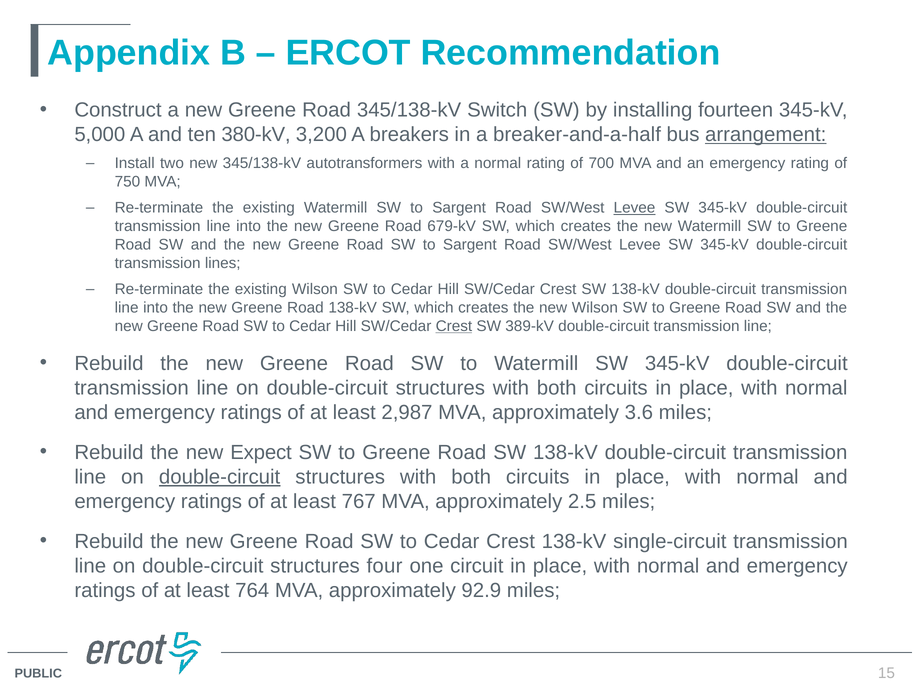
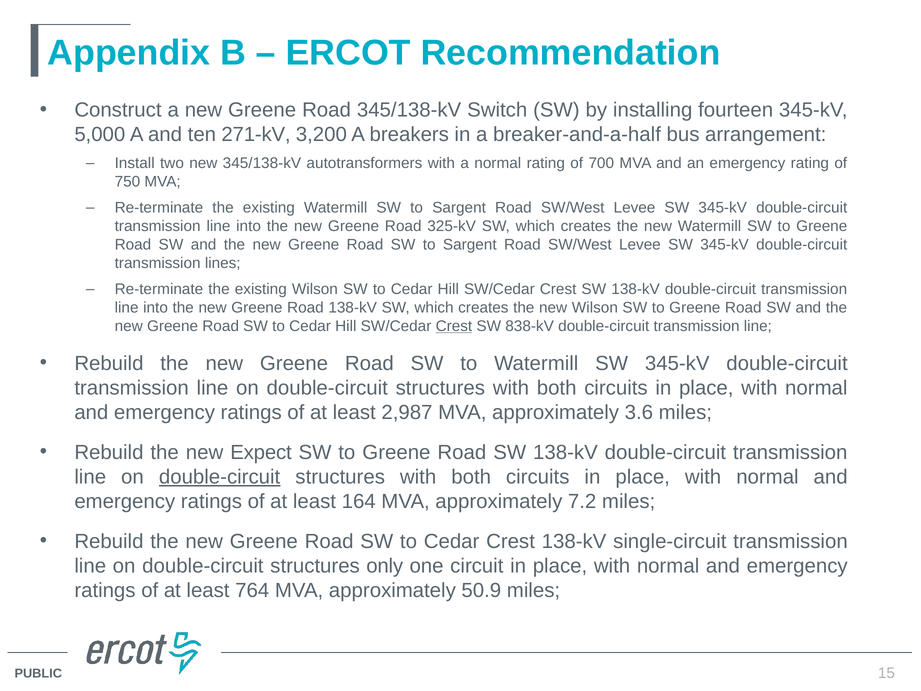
380-kV: 380-kV -> 271-kV (256, 135)
arrangement underline: present -> none (766, 135)
Levee underline: present -> none (634, 208)
679-kV: 679-kV -> 325-kV (452, 226)
389-kV: 389-kV -> 838-kV (530, 326)
767: 767 -> 164 (359, 501)
2.5: 2.5 -> 7.2 (582, 501)
four: four -> only (385, 566)
92.9: 92.9 -> 50.9 (481, 590)
